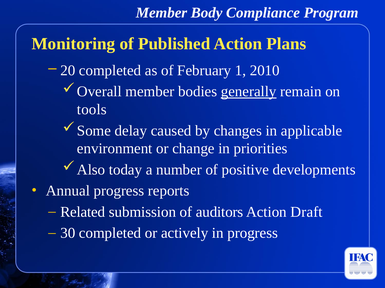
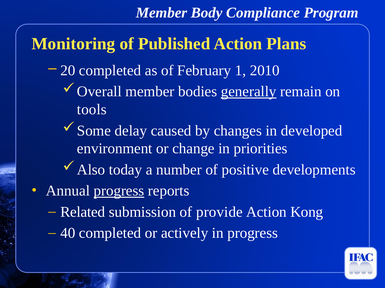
applicable: applicable -> developed (312, 131)
progress underline: none -> present (119, 191)
auditors: auditors -> provide (219, 212)
Draft: Draft -> Kong (307, 212)
30: 30 -> 40 (68, 234)
